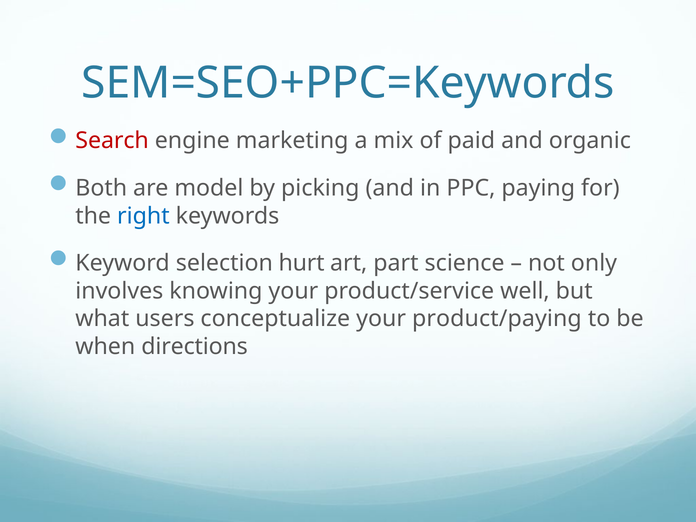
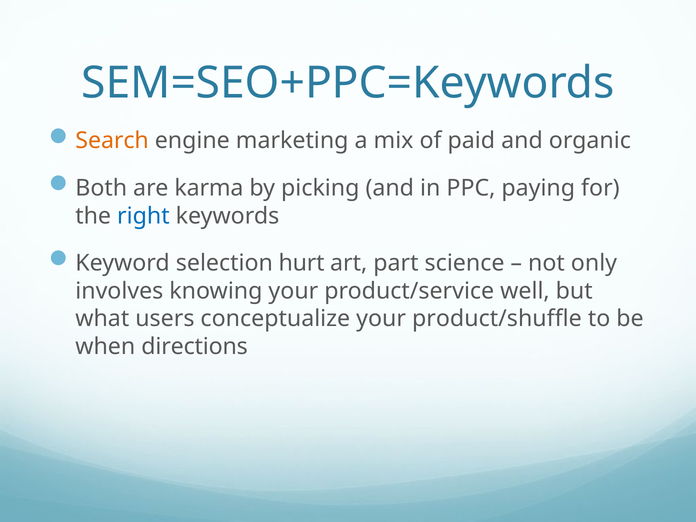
Search colour: red -> orange (112, 141)
model: model -> karma (209, 188)
product/paying: product/paying -> product/shuffle (497, 319)
